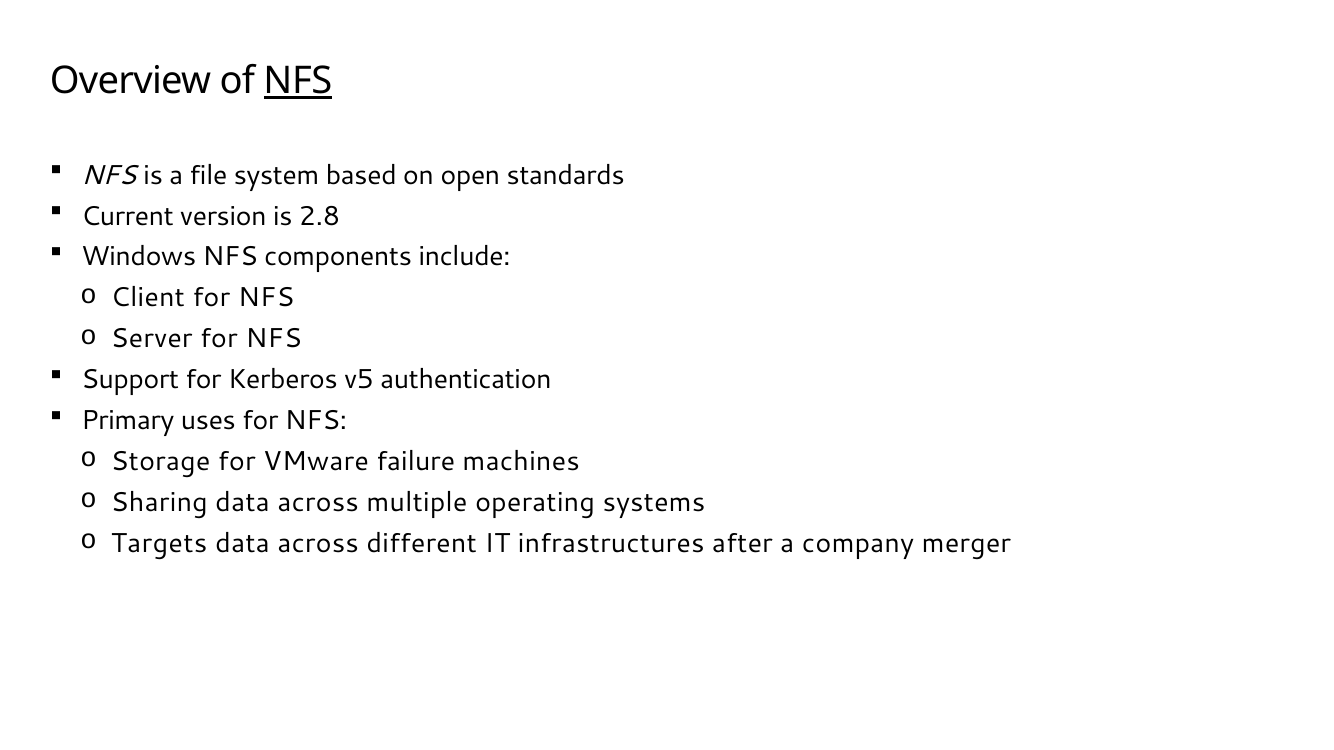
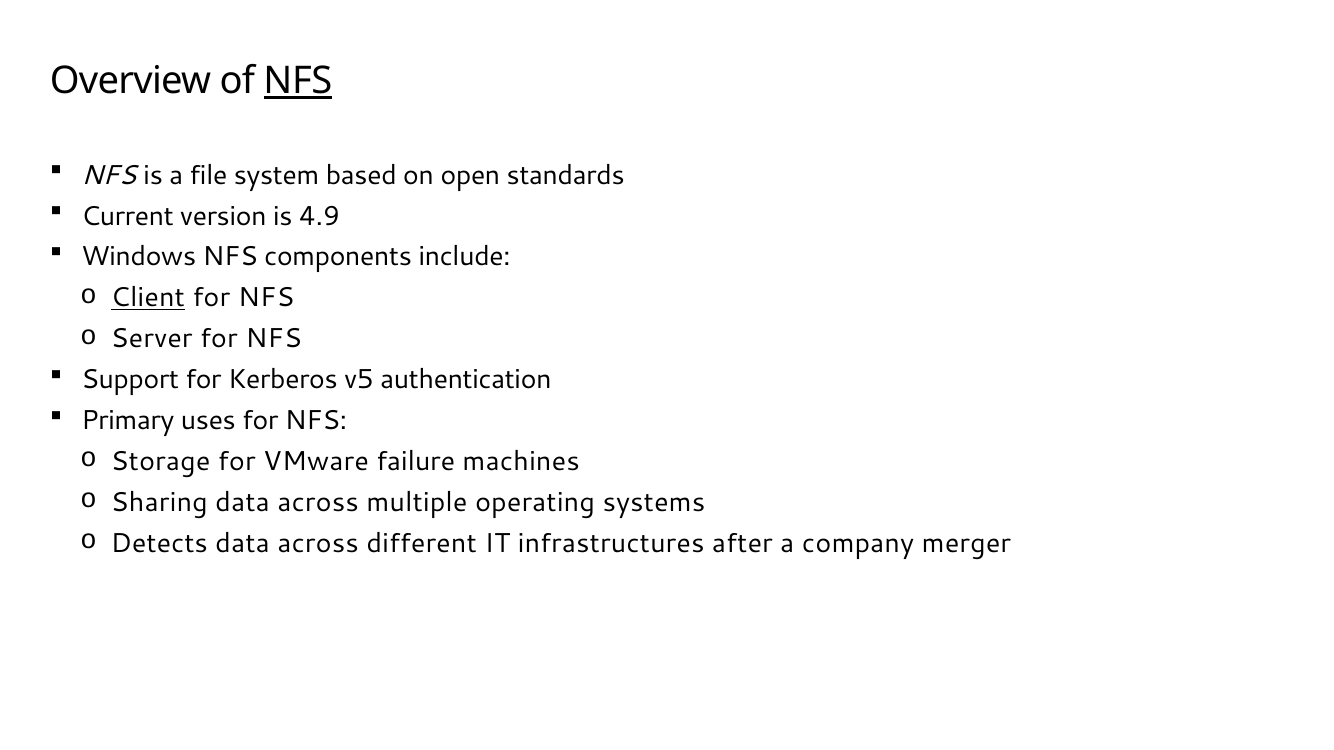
2.8: 2.8 -> 4.9 (319, 216)
Client underline: none -> present (148, 298)
Targets: Targets -> Detects (159, 543)
